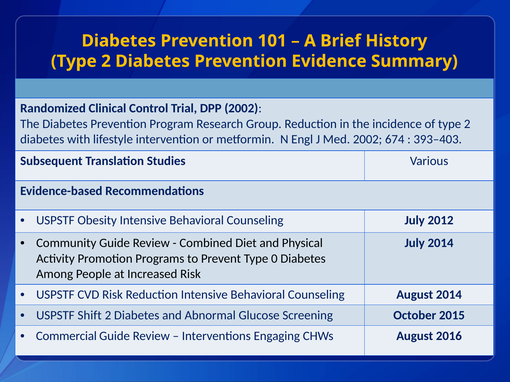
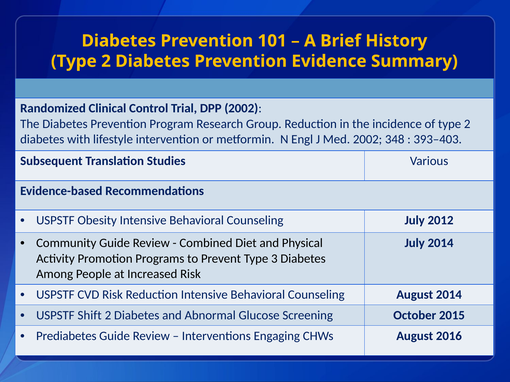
674: 674 -> 348 (395, 140)
0: 0 -> 3 (274, 259)
Commercial: Commercial -> Prediabetes (66, 336)
